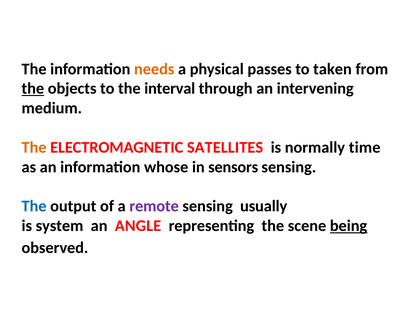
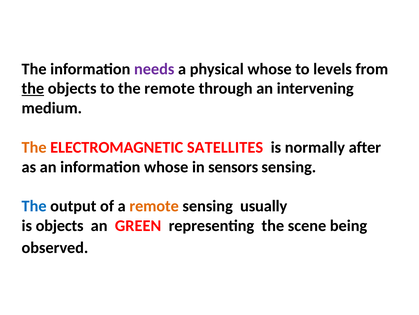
needs colour: orange -> purple (154, 69)
physical passes: passes -> whose (270, 69)
taken: taken -> levels (333, 69)
the interval: interval -> remote (170, 88)
time: time -> after (365, 147)
remote colour: purple -> orange (154, 206)
is system: system -> objects (60, 225)
ANGLE: ANGLE -> GREEN (138, 225)
being underline: present -> none (349, 225)
